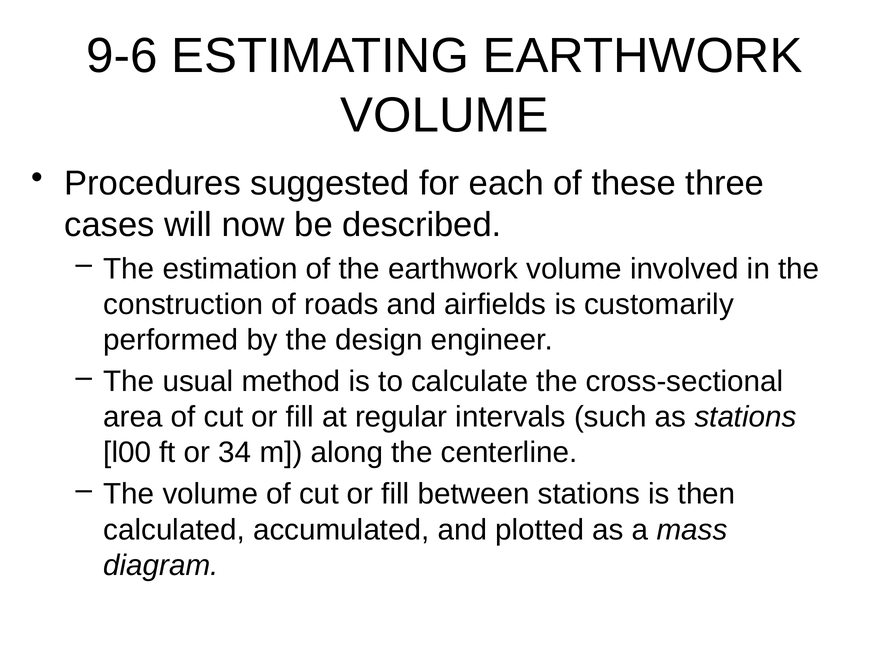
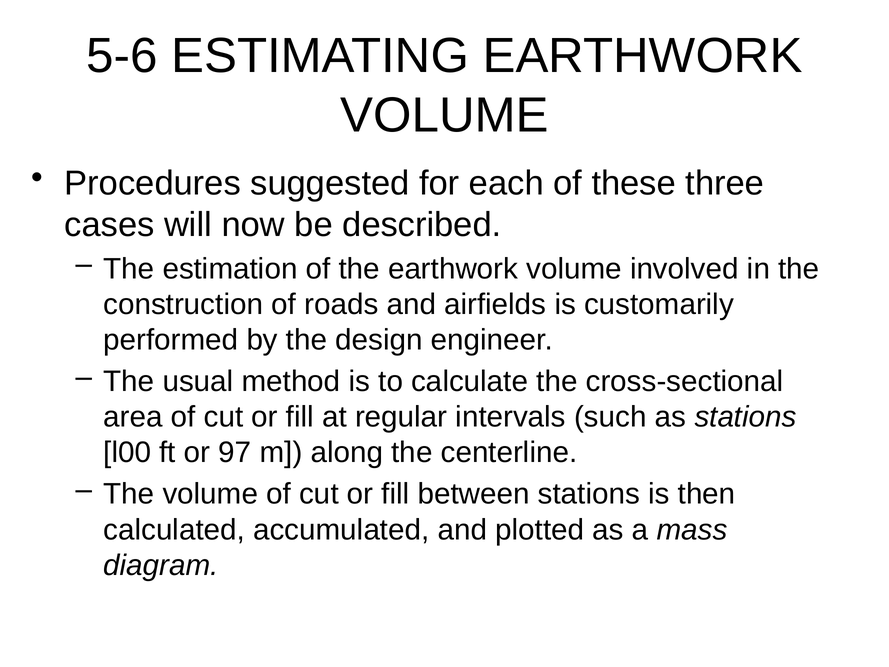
9-6: 9-6 -> 5-6 (122, 56)
34: 34 -> 97 (235, 453)
